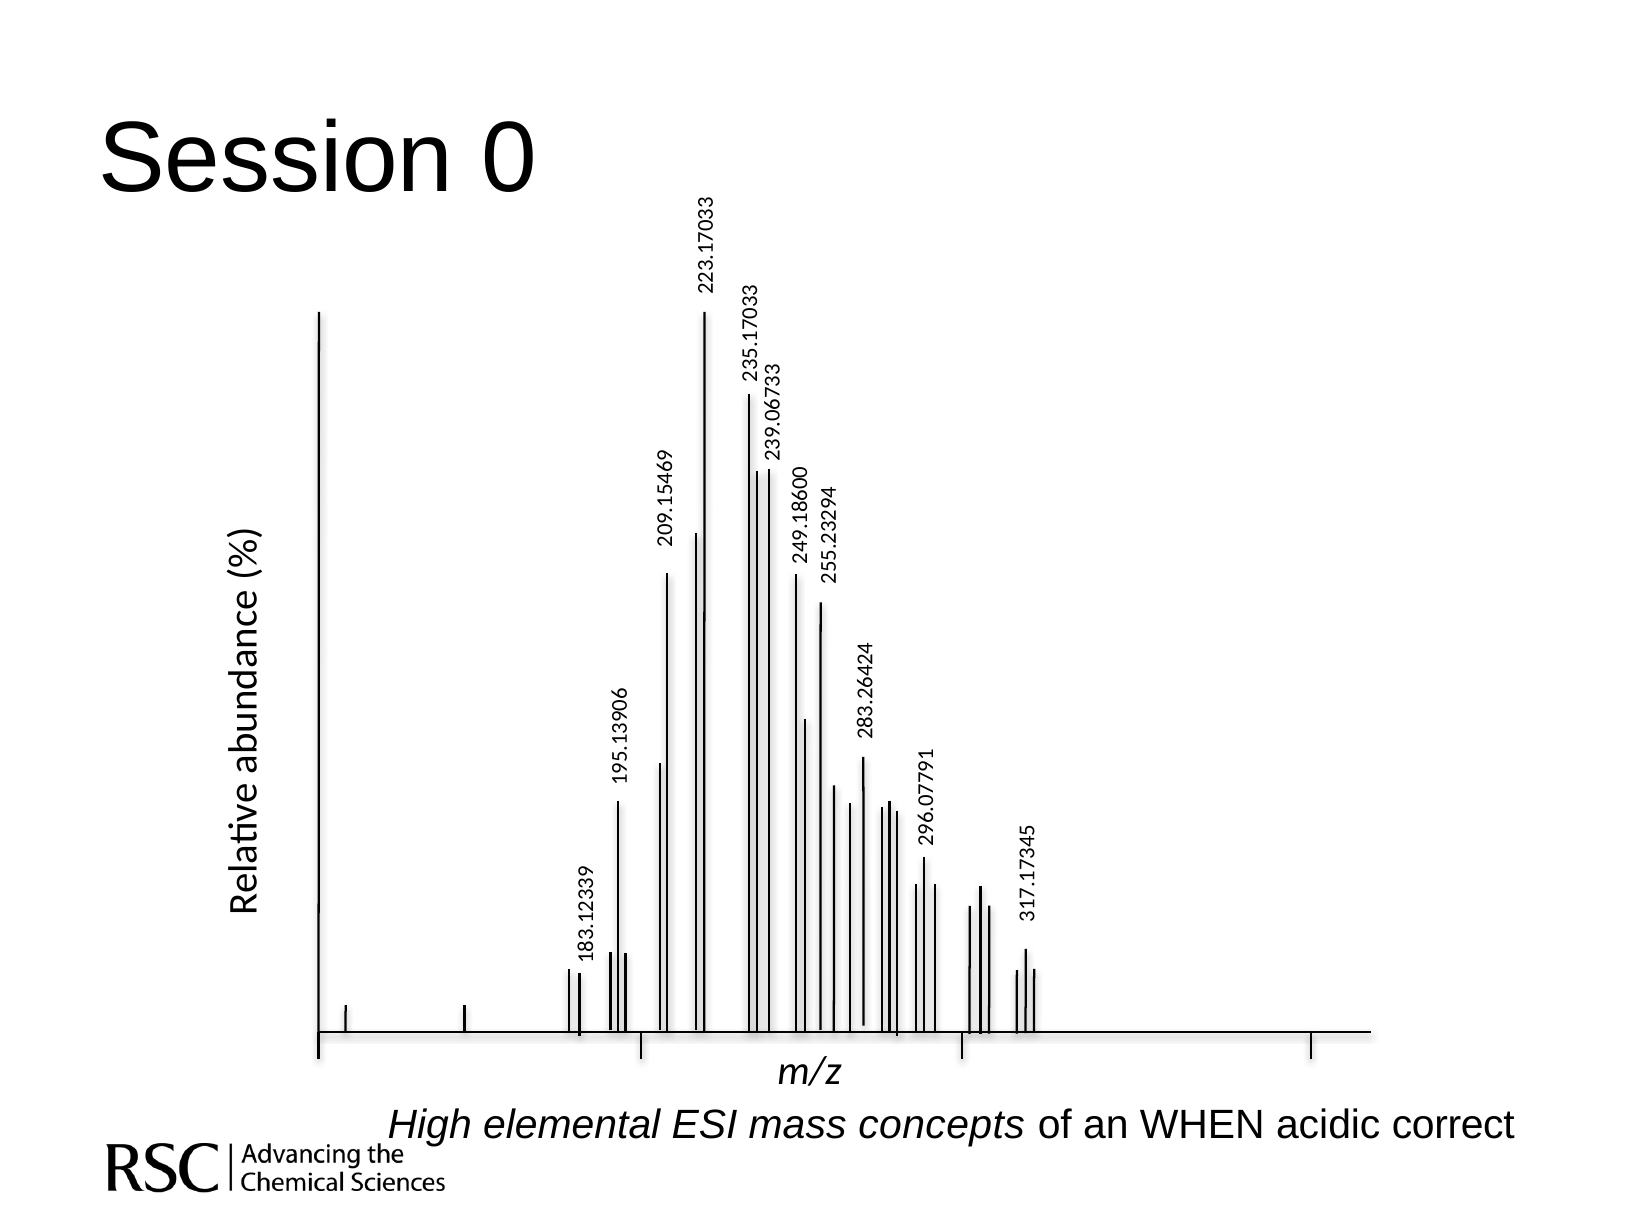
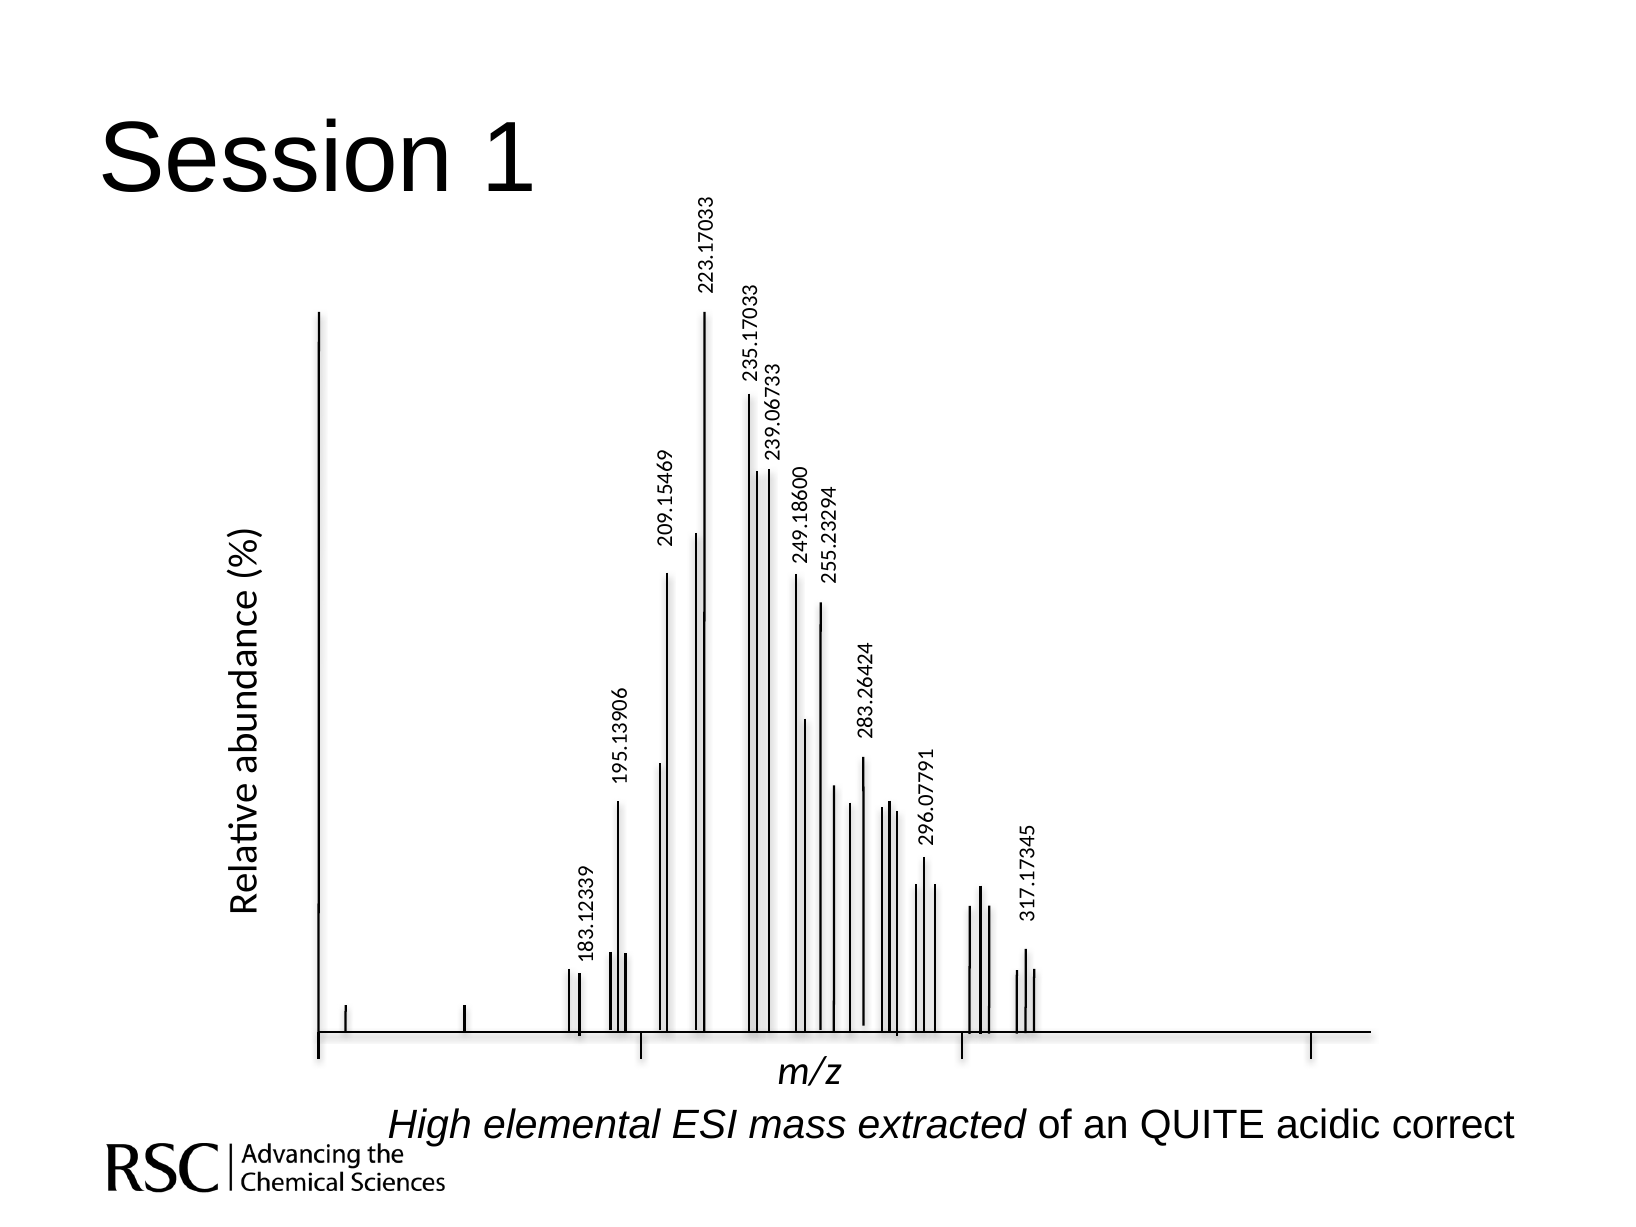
Session 0: 0 -> 1 (509, 158)
concepts: concepts -> extracted (942, 1125)
WHEN: WHEN -> QUITE (1202, 1125)
